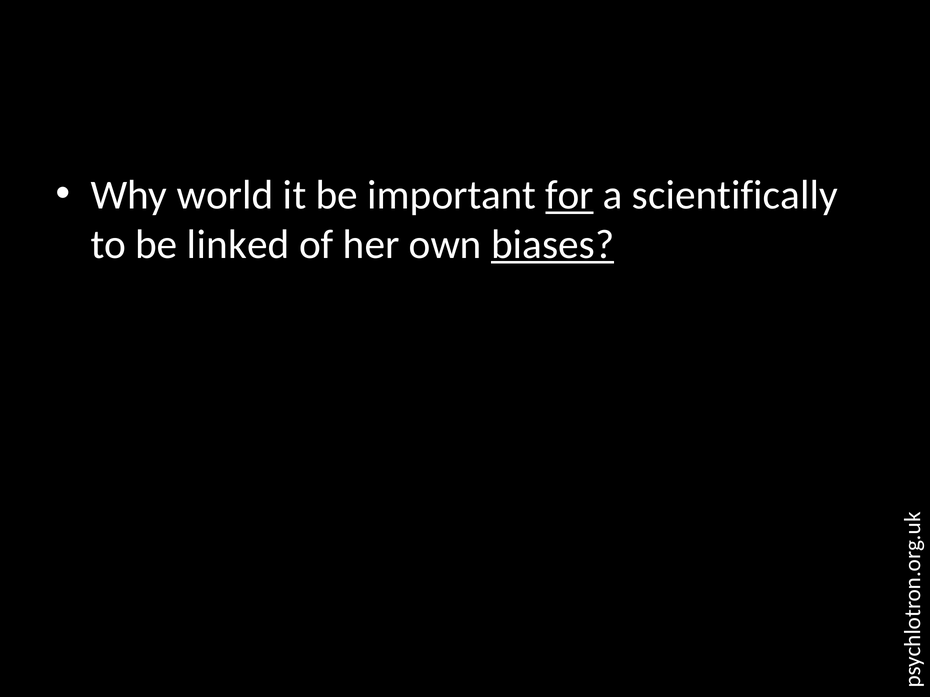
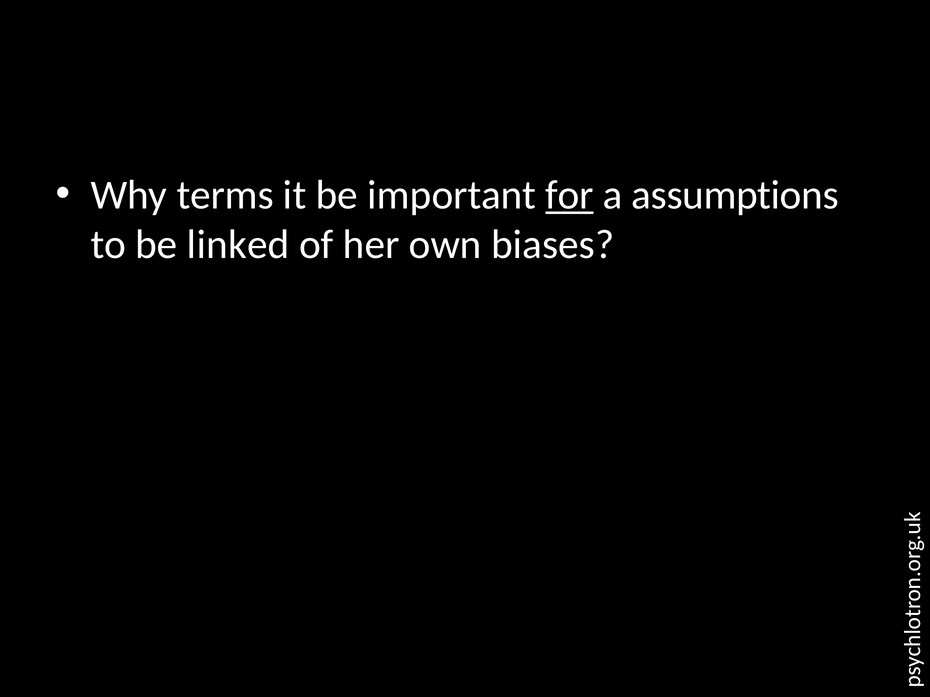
world: world -> terms (225, 195)
scientifically: scientifically -> assumptions (735, 195)
biases underline: present -> none (553, 245)
